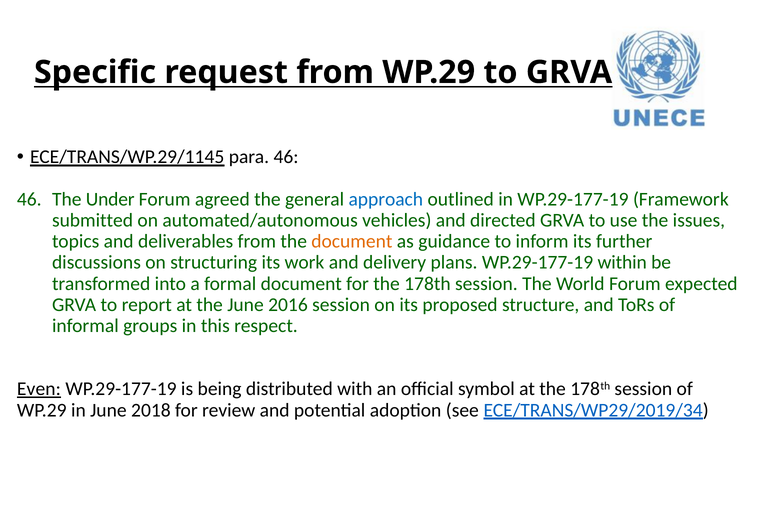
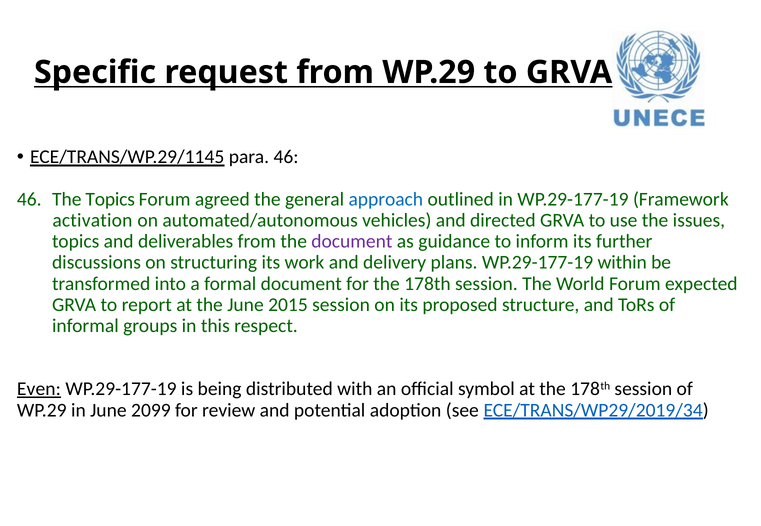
The Under: Under -> Topics (110, 200)
submitted: submitted -> activation (92, 221)
document colour: orange -> purple (352, 242)
2016: 2016 -> 2015 (288, 305)
2018: 2018 -> 2099 (151, 411)
